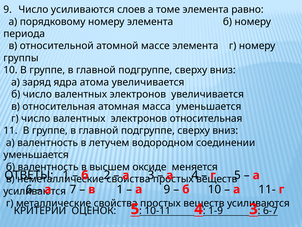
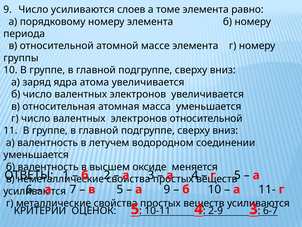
электронов относительная: относительная -> относительной (206, 118)
в 1: 1 -> 5 (120, 189)
1-9: 1-9 -> 2-9 (216, 210)
